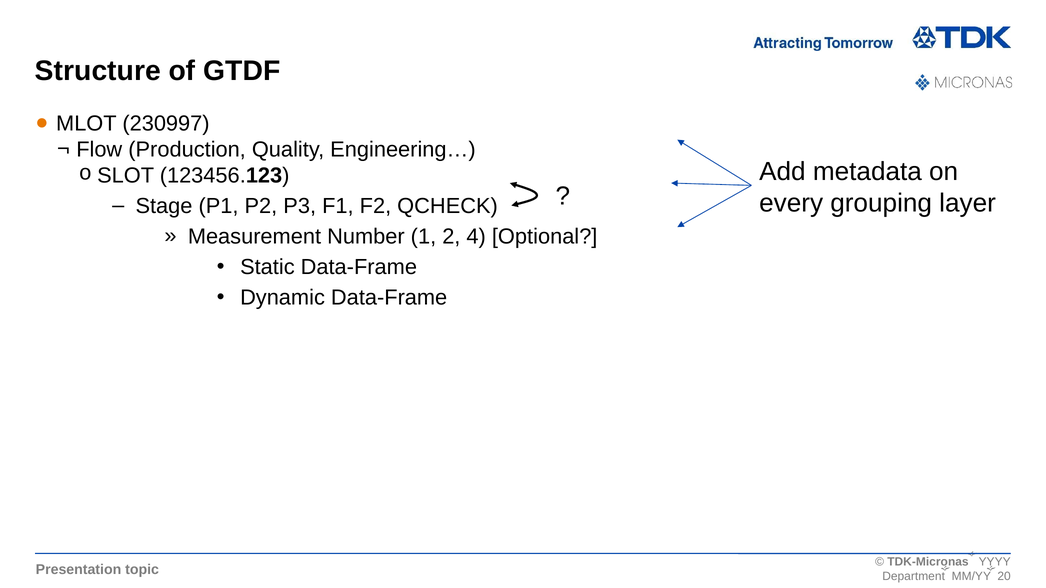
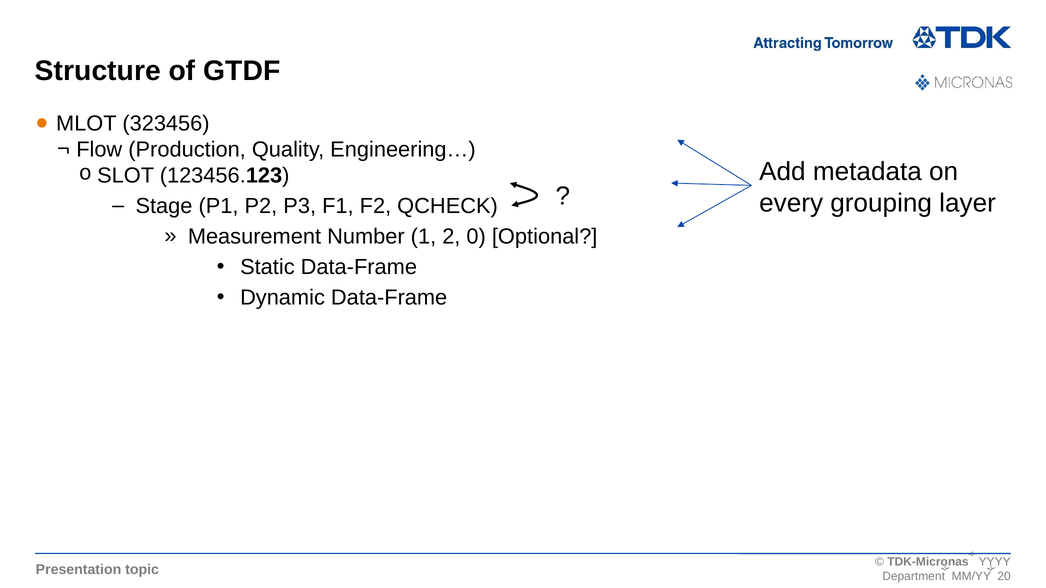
230997: 230997 -> 323456 (166, 124)
4: 4 -> 0 (476, 237)
